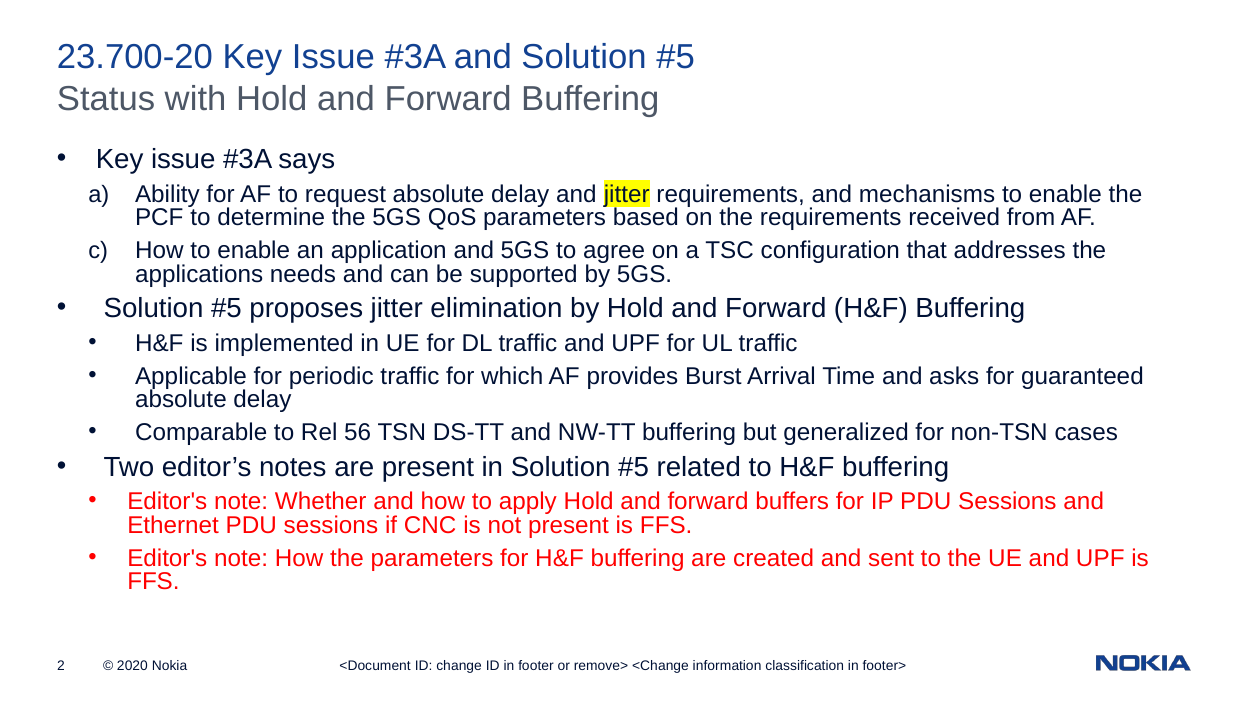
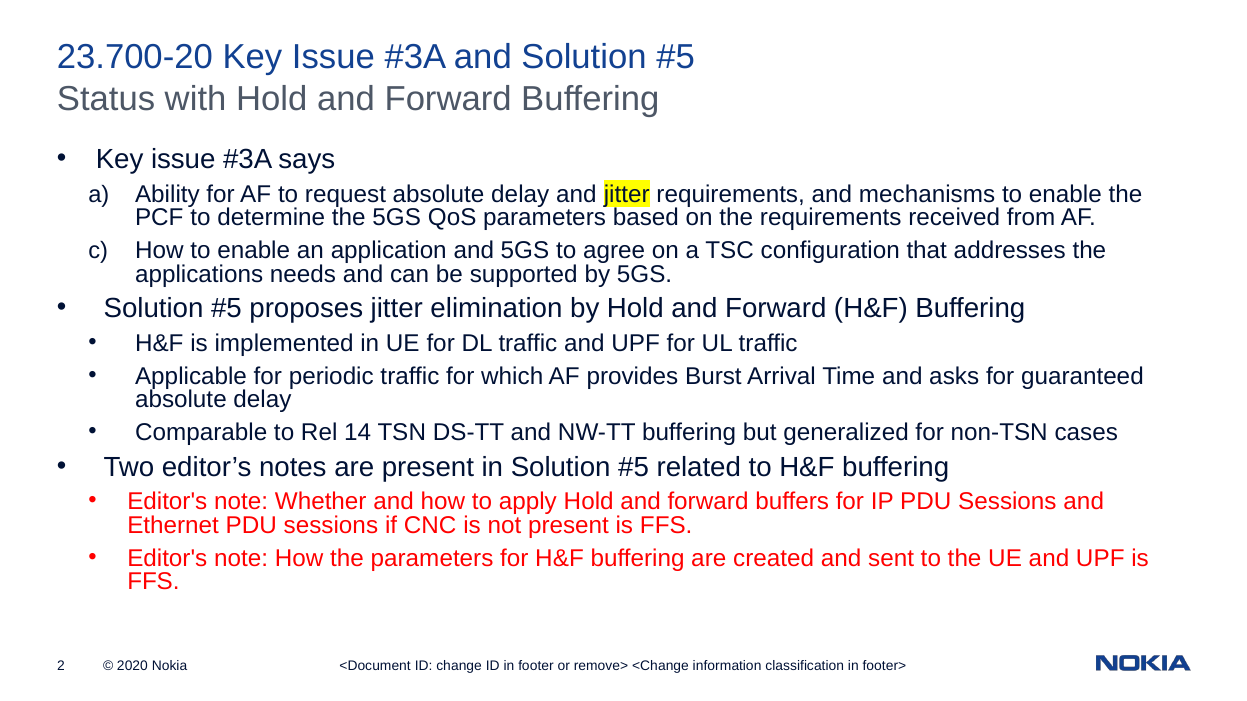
56: 56 -> 14 (358, 433)
